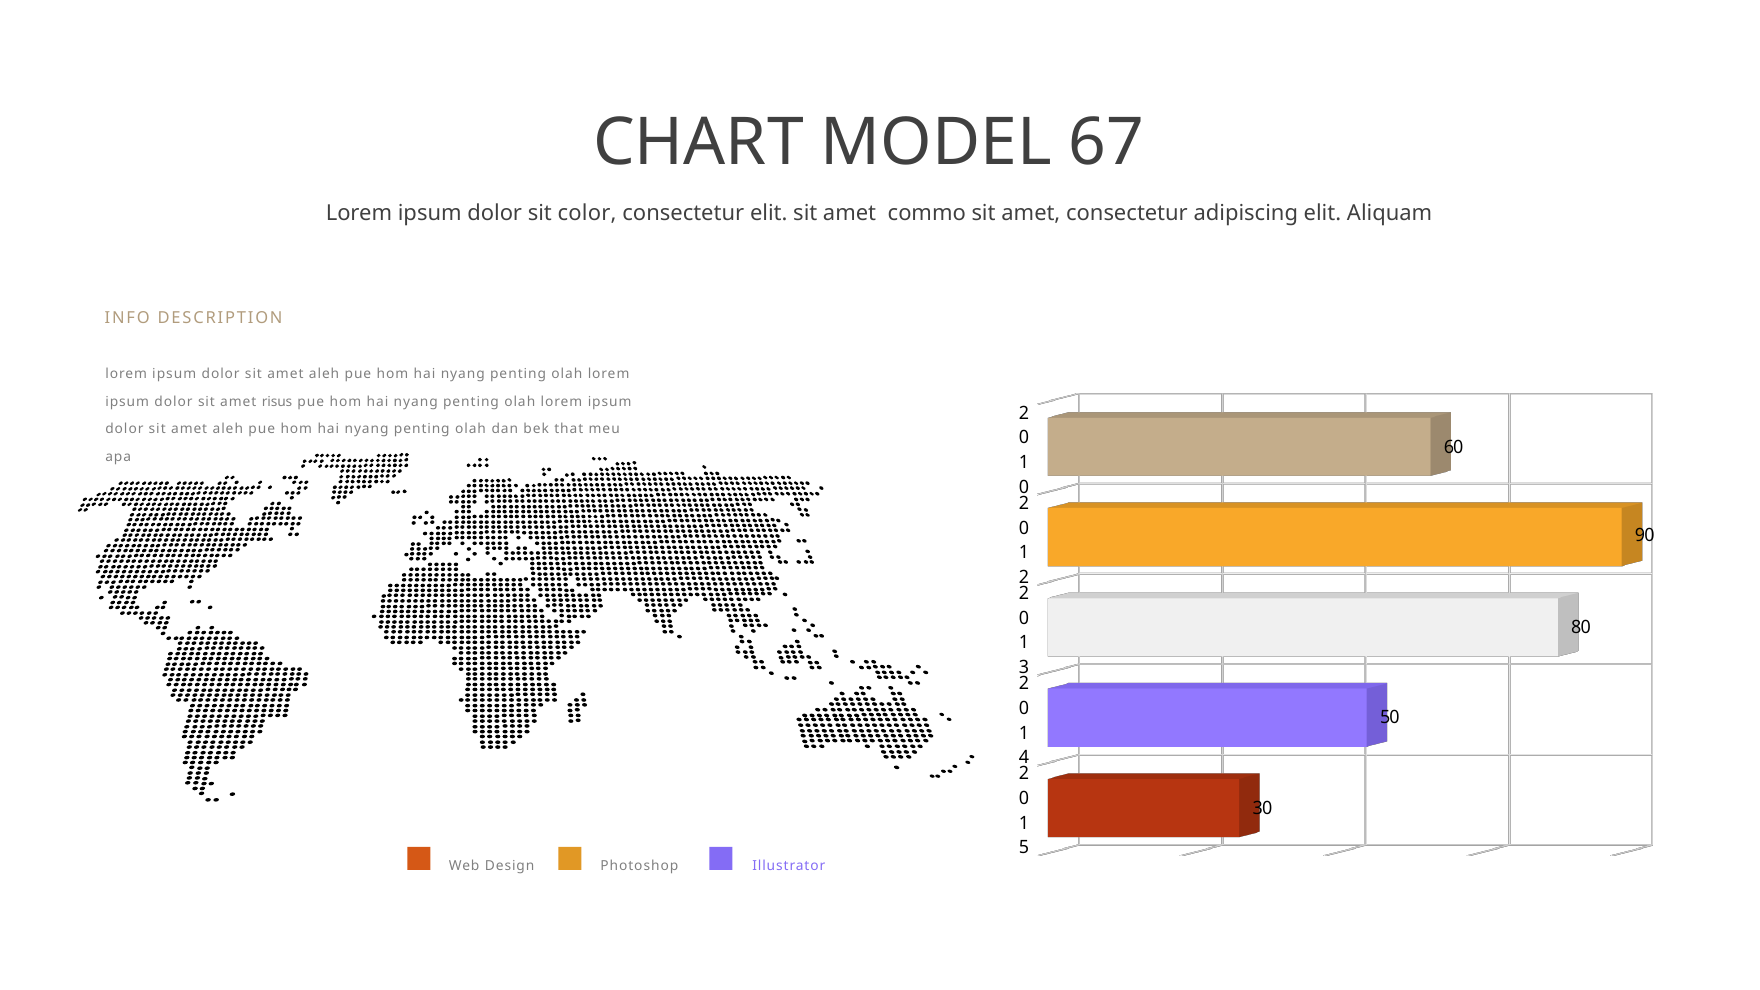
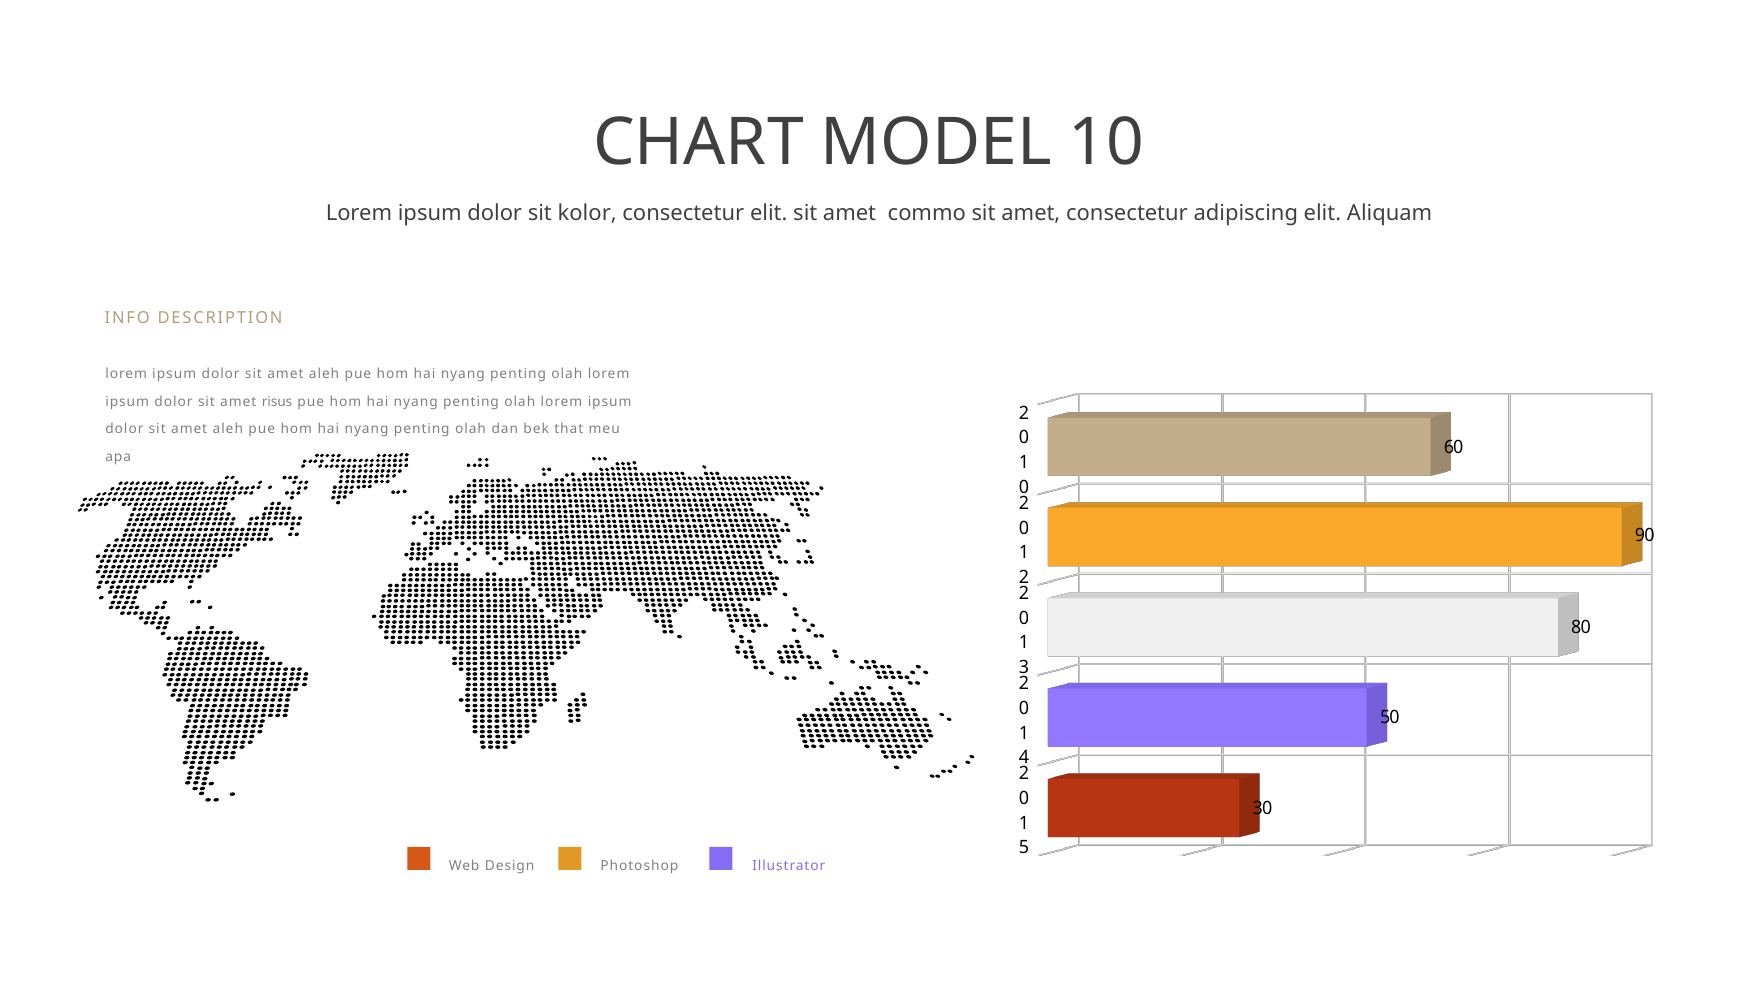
67: 67 -> 10 (1106, 142)
color: color -> kolor (587, 213)
